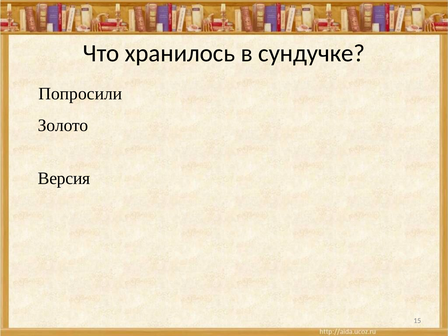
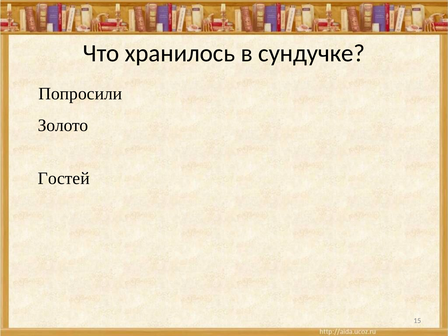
Версия: Версия -> Гостей (64, 178)
